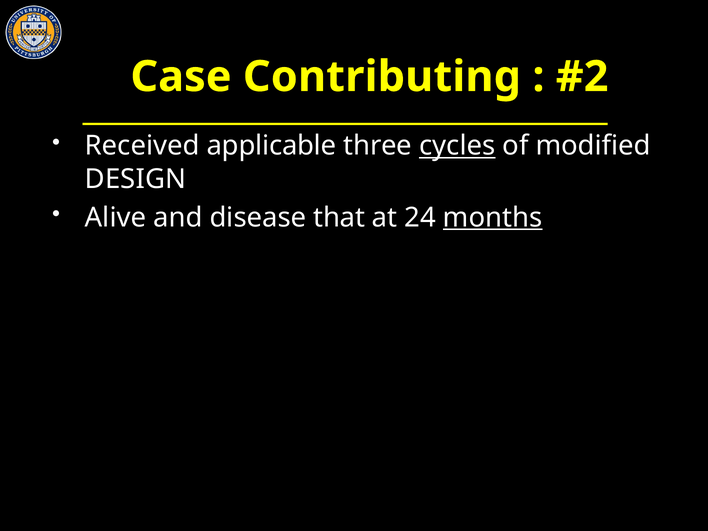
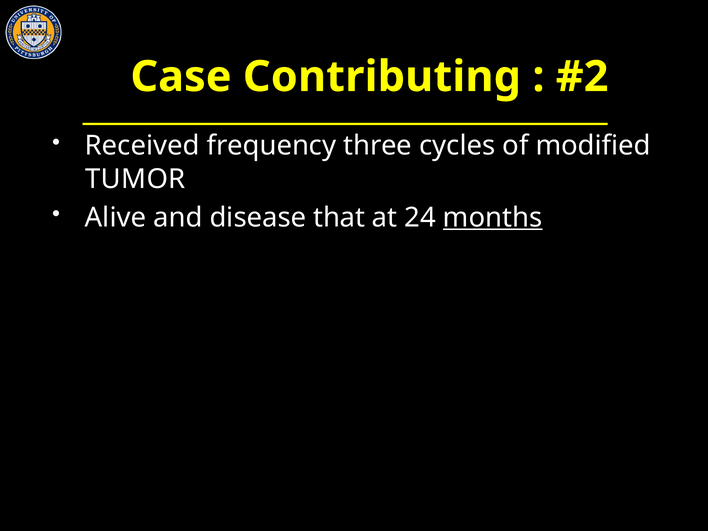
applicable: applicable -> frequency (271, 146)
cycles underline: present -> none (457, 146)
DESIGN: DESIGN -> TUMOR (135, 179)
